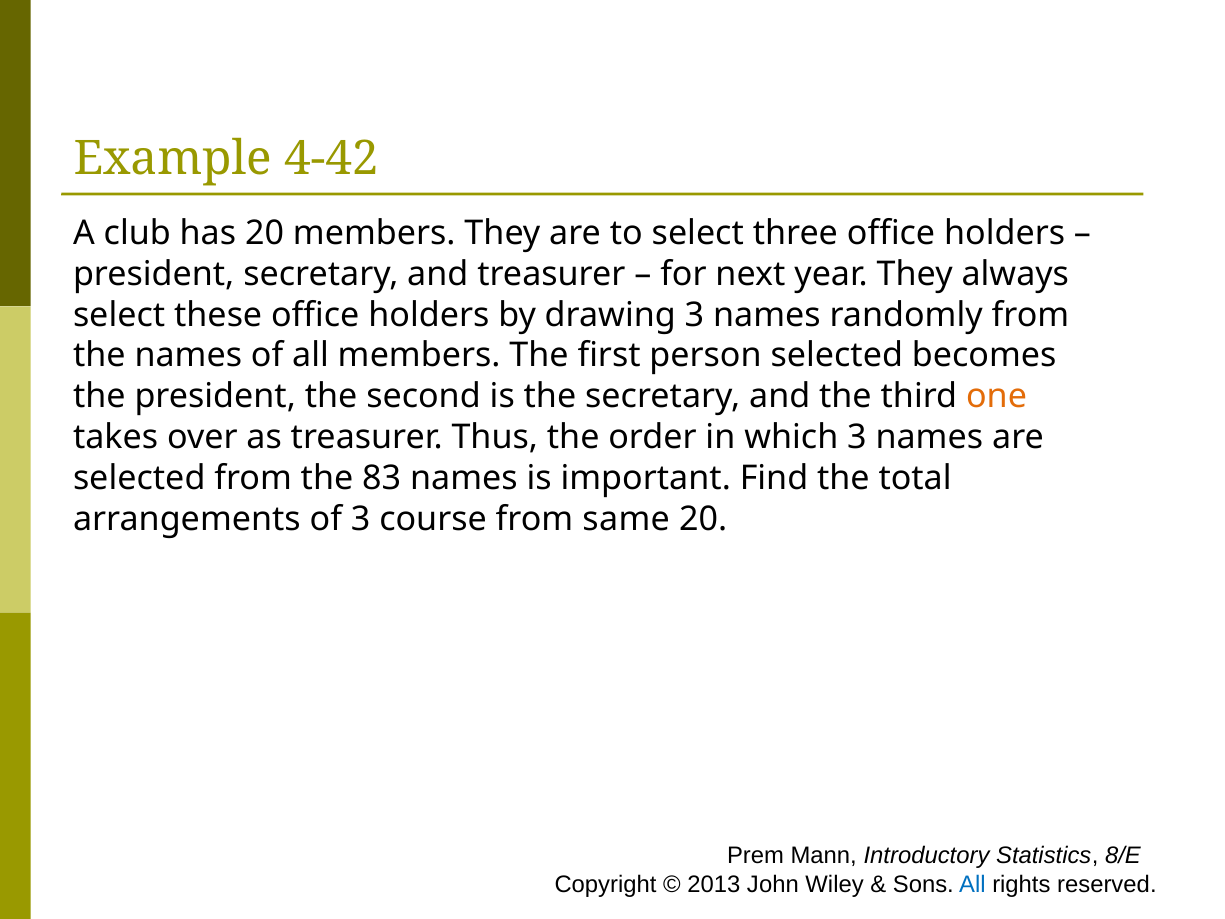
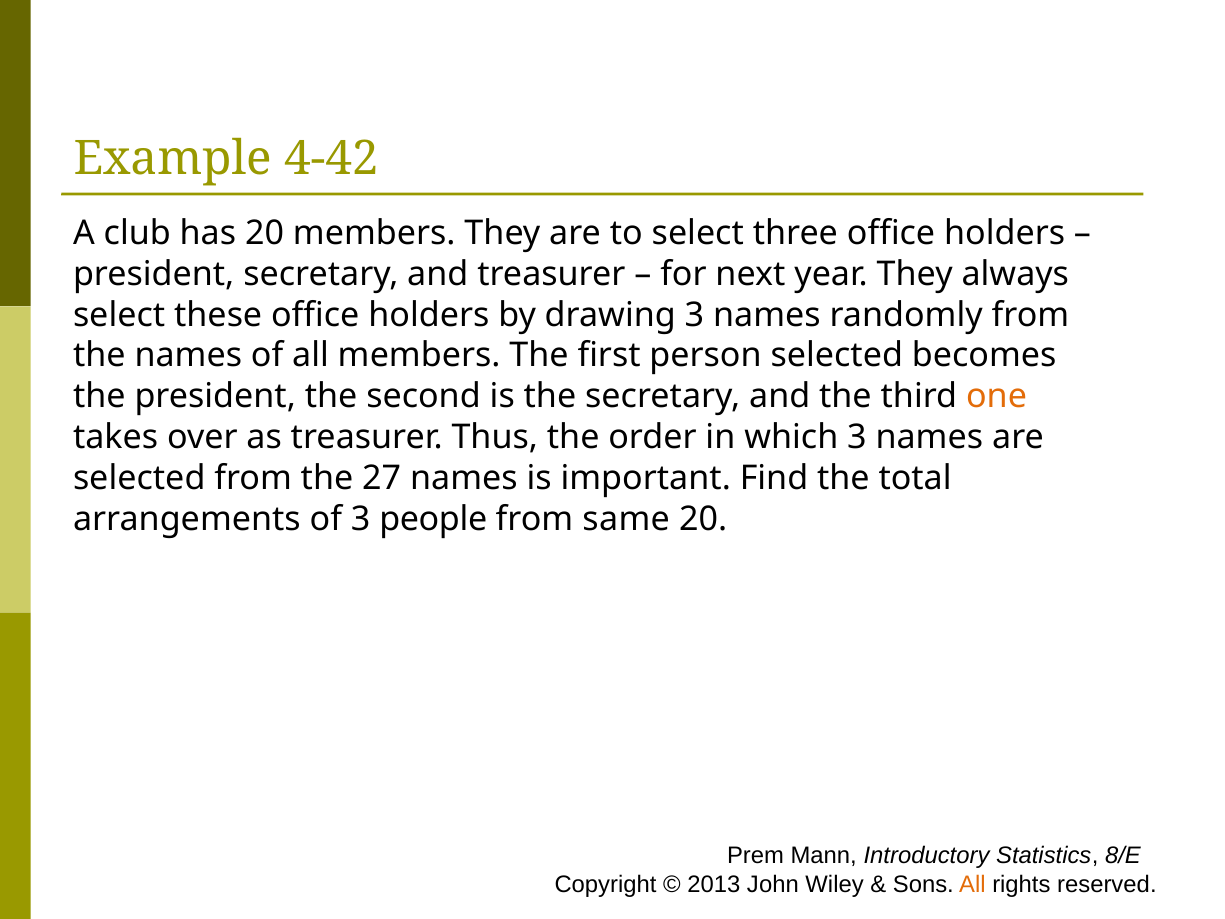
83: 83 -> 27 (382, 478)
course: course -> people (433, 519)
All colour: blue -> orange (972, 884)
